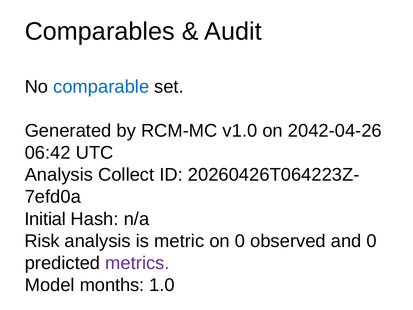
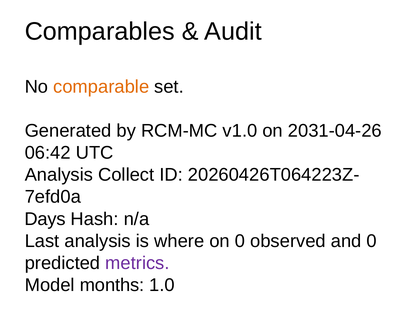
comparable colour: blue -> orange (101, 87)
2042-04-26: 2042-04-26 -> 2031-04-26 (335, 131)
Initial: Initial -> Days (45, 219)
Risk: Risk -> Last (42, 241)
metric: metric -> where (179, 241)
